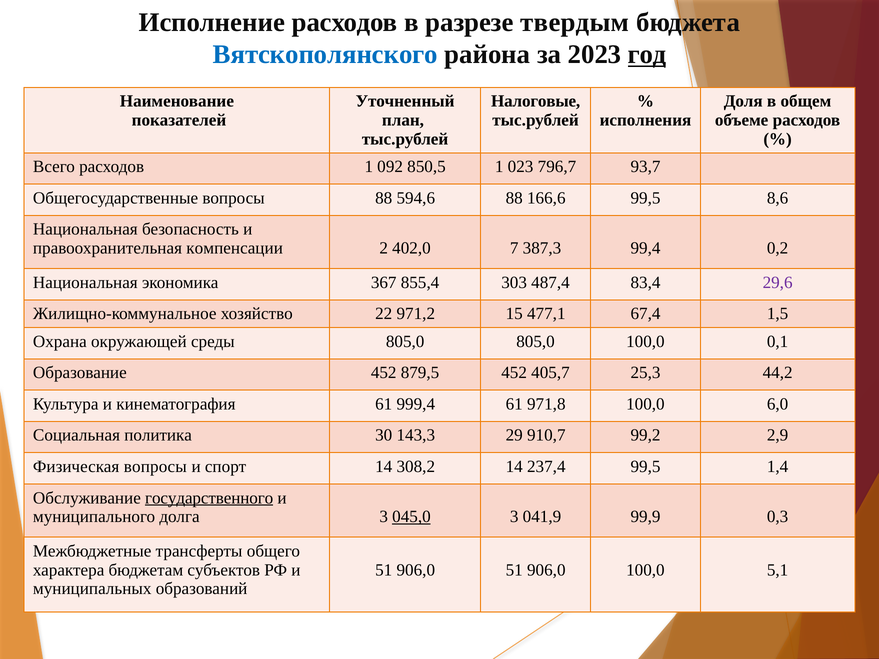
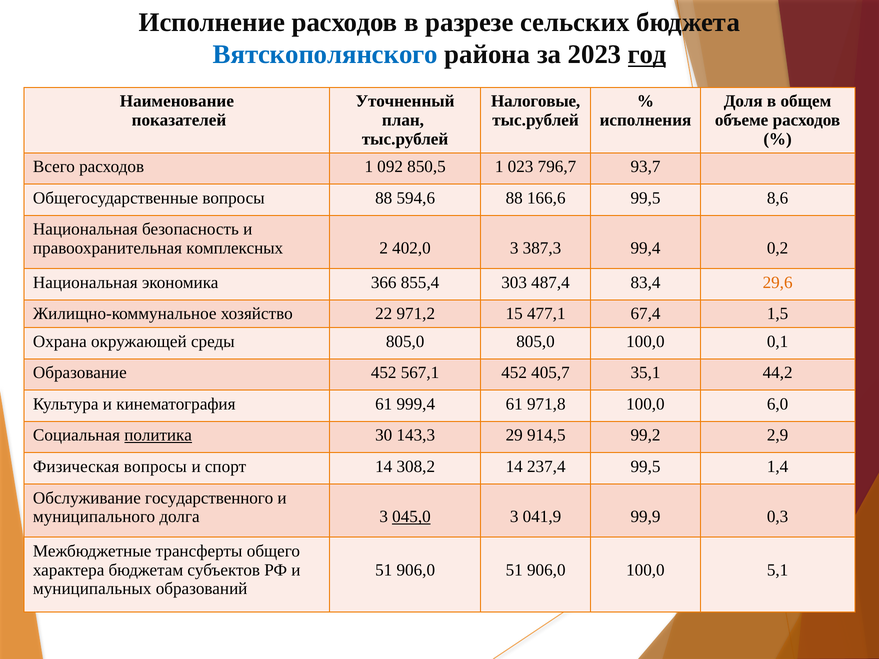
твердым: твердым -> сельских (575, 22)
компенсации: компенсации -> комплексных (235, 248)
402,0 7: 7 -> 3 (514, 248)
367: 367 -> 366 (384, 283)
29,6 colour: purple -> orange (778, 283)
879,5: 879,5 -> 567,1 (420, 373)
25,3: 25,3 -> 35,1 (646, 373)
политика underline: none -> present (158, 435)
910,7: 910,7 -> 914,5 (546, 435)
государственного underline: present -> none (209, 498)
